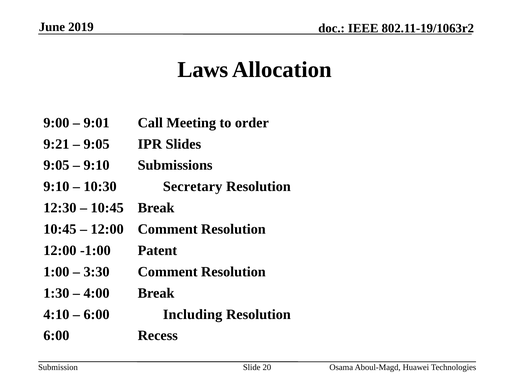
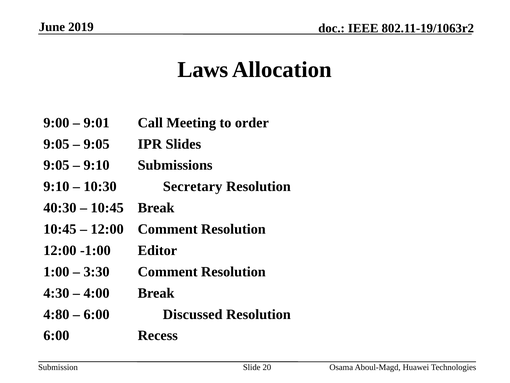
9:21: 9:21 -> 9:05 (56, 144)
12:30: 12:30 -> 40:30 (60, 208)
Patent: Patent -> Editor (157, 250)
1:30: 1:30 -> 4:30 (56, 293)
4:10: 4:10 -> 4:80 (56, 314)
Including: Including -> Discussed (193, 314)
